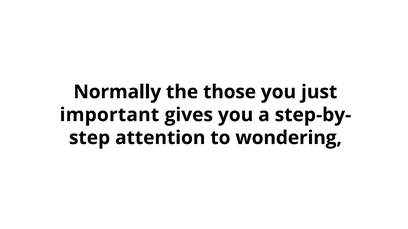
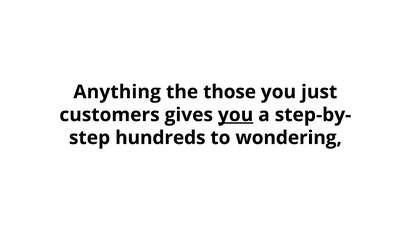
Normally: Normally -> Anything (117, 92)
important: important -> customers (110, 115)
you underline: none -> present (236, 115)
attention: attention -> hundreds (160, 138)
